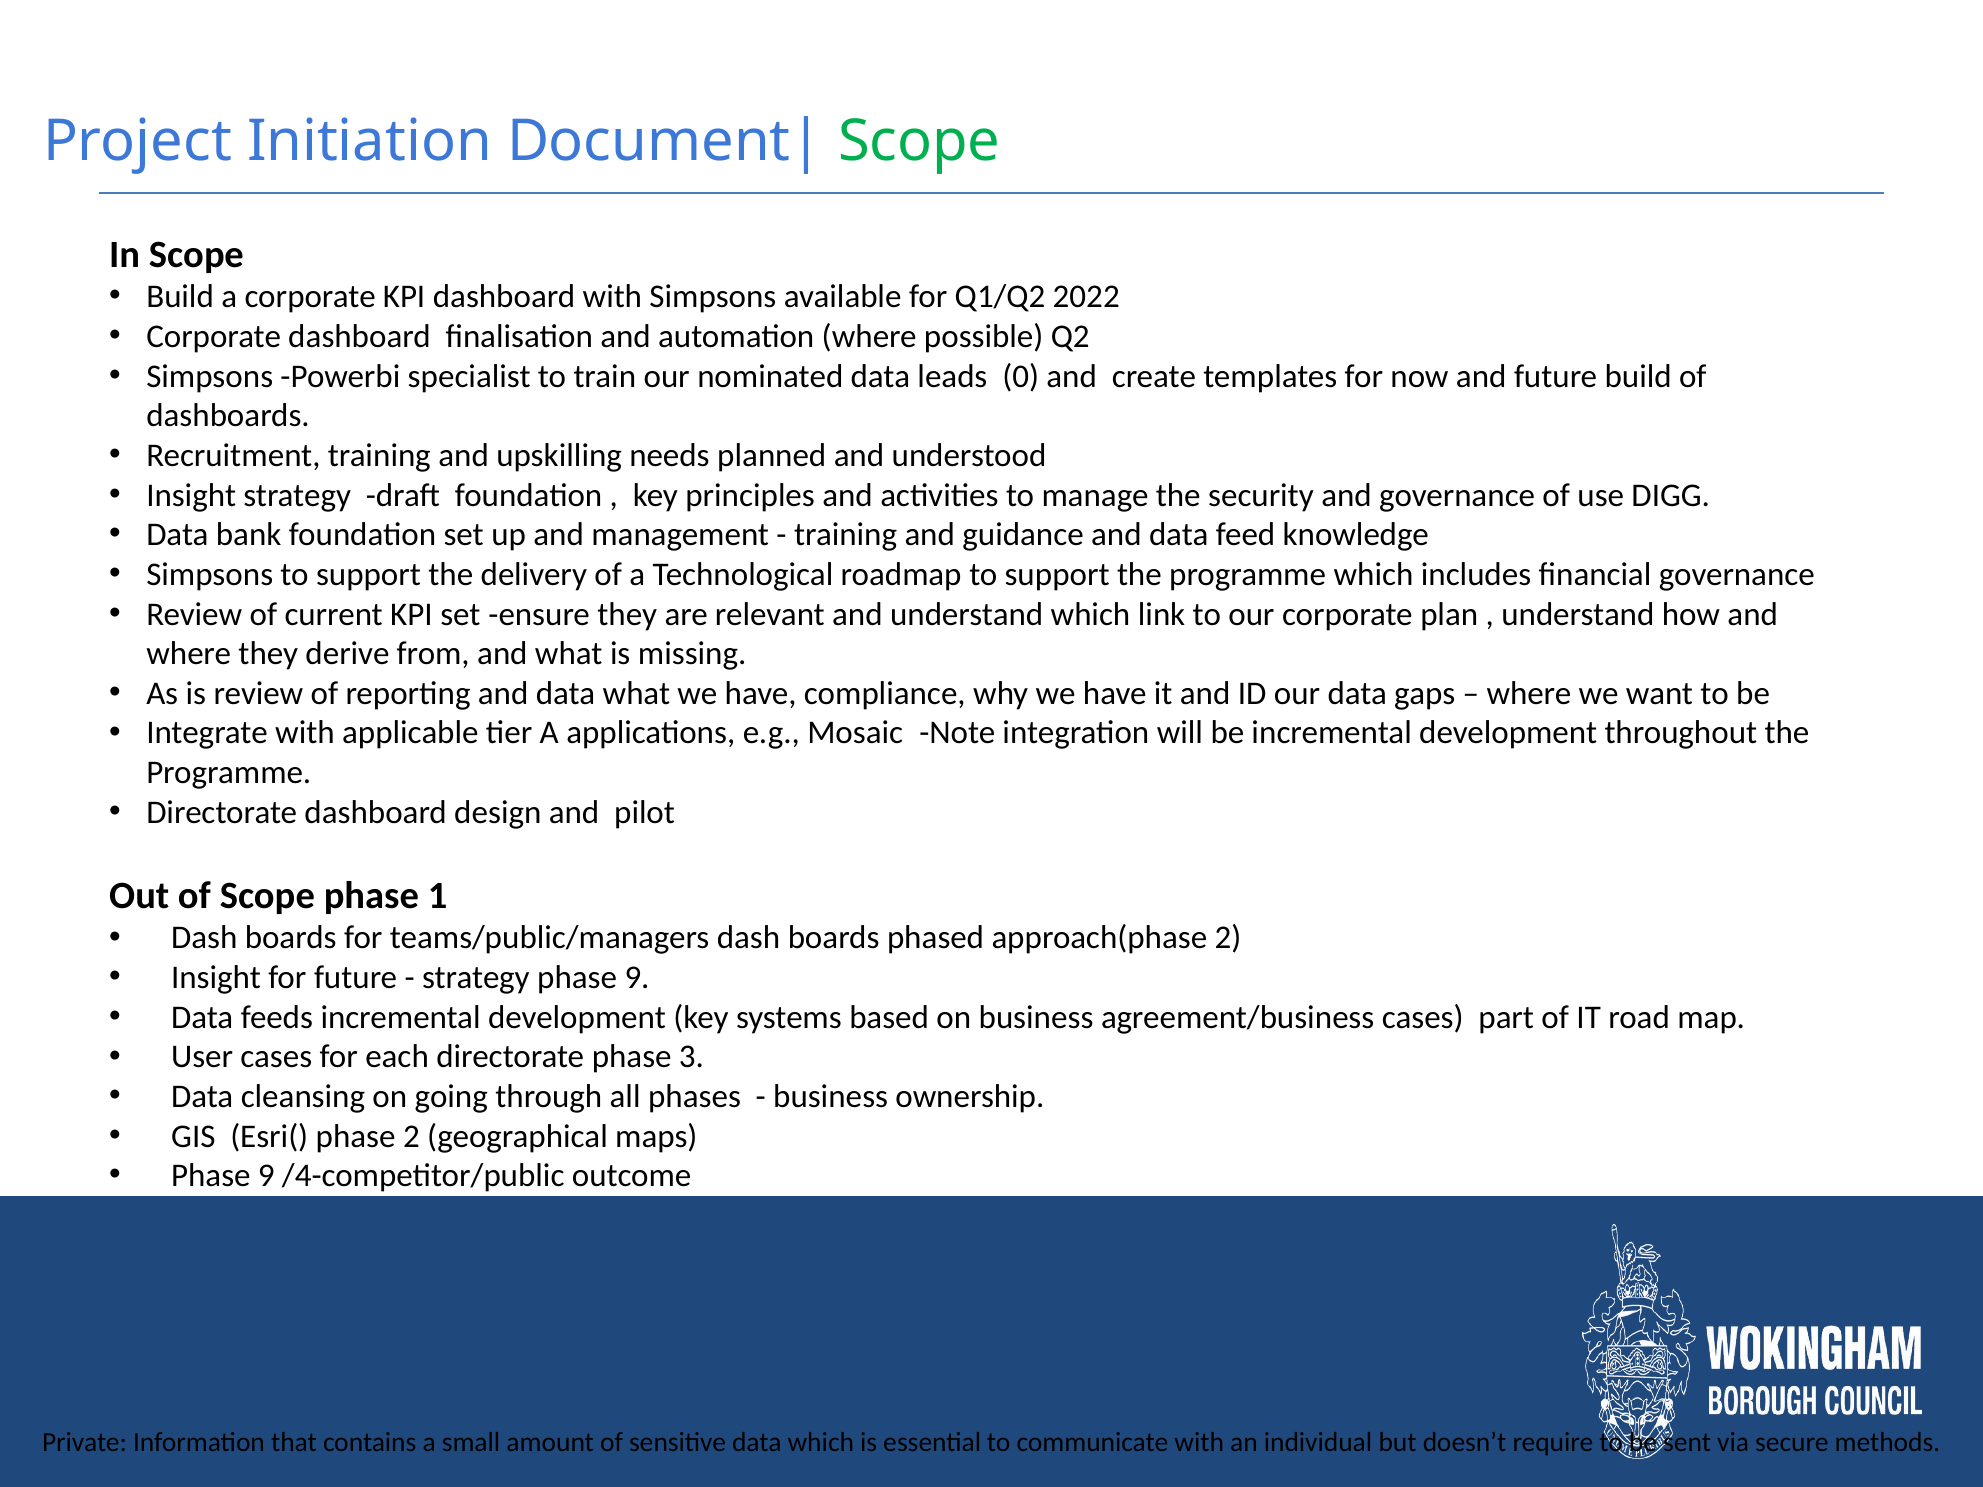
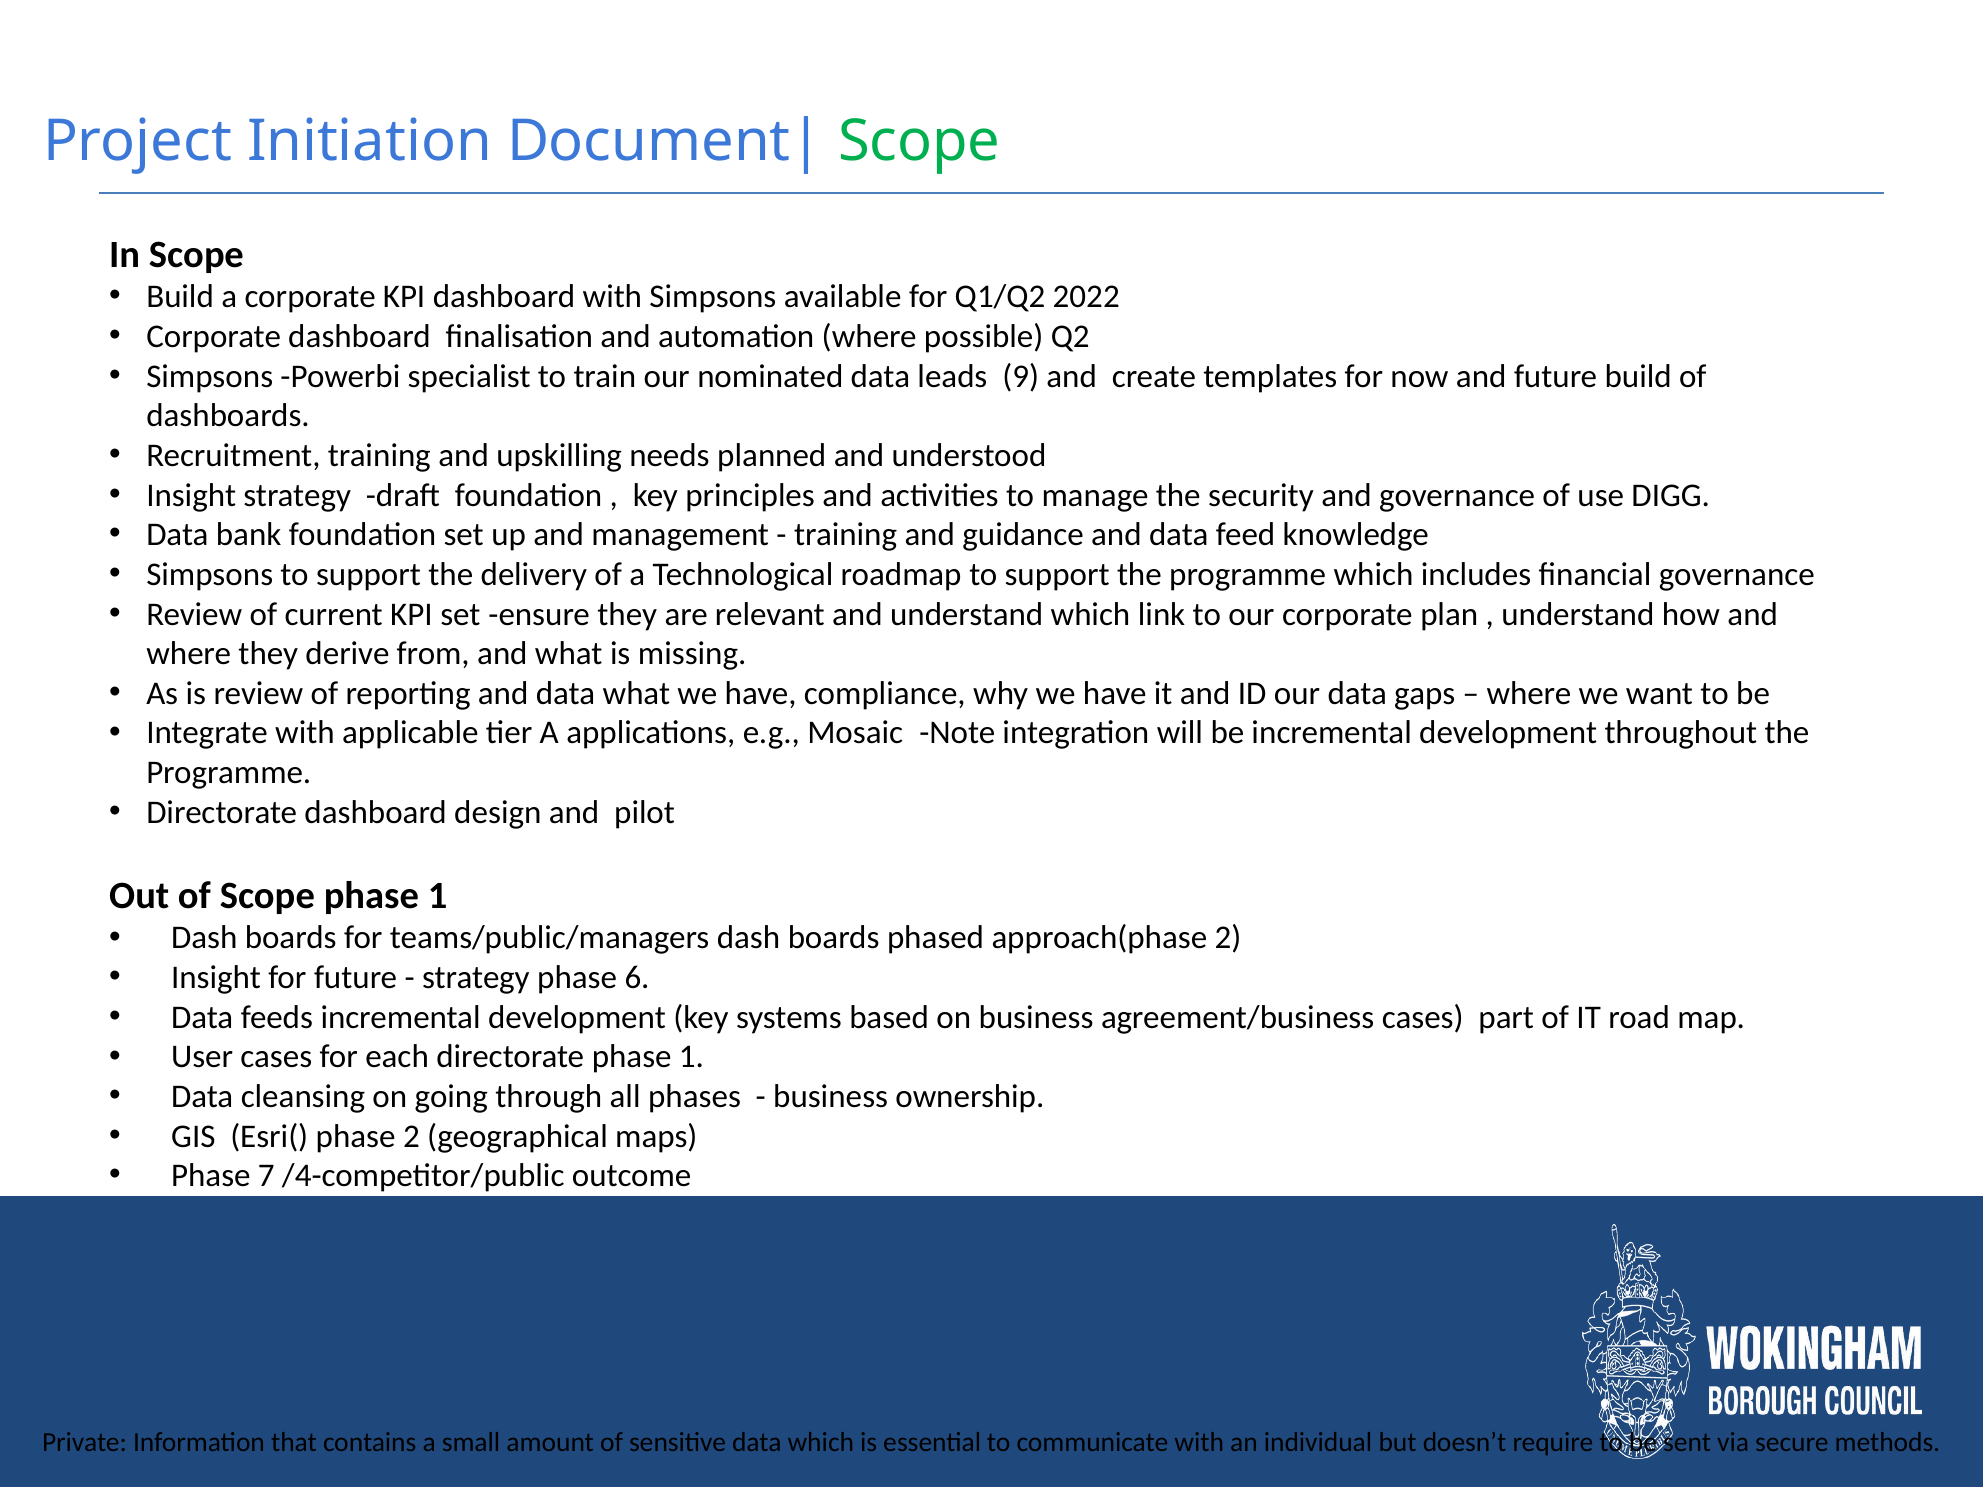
0: 0 -> 9 (1021, 376)
strategy phase 9: 9 -> 6 (637, 978)
directorate phase 3: 3 -> 1 (691, 1057)
9: 9 -> 7 (266, 1176)
